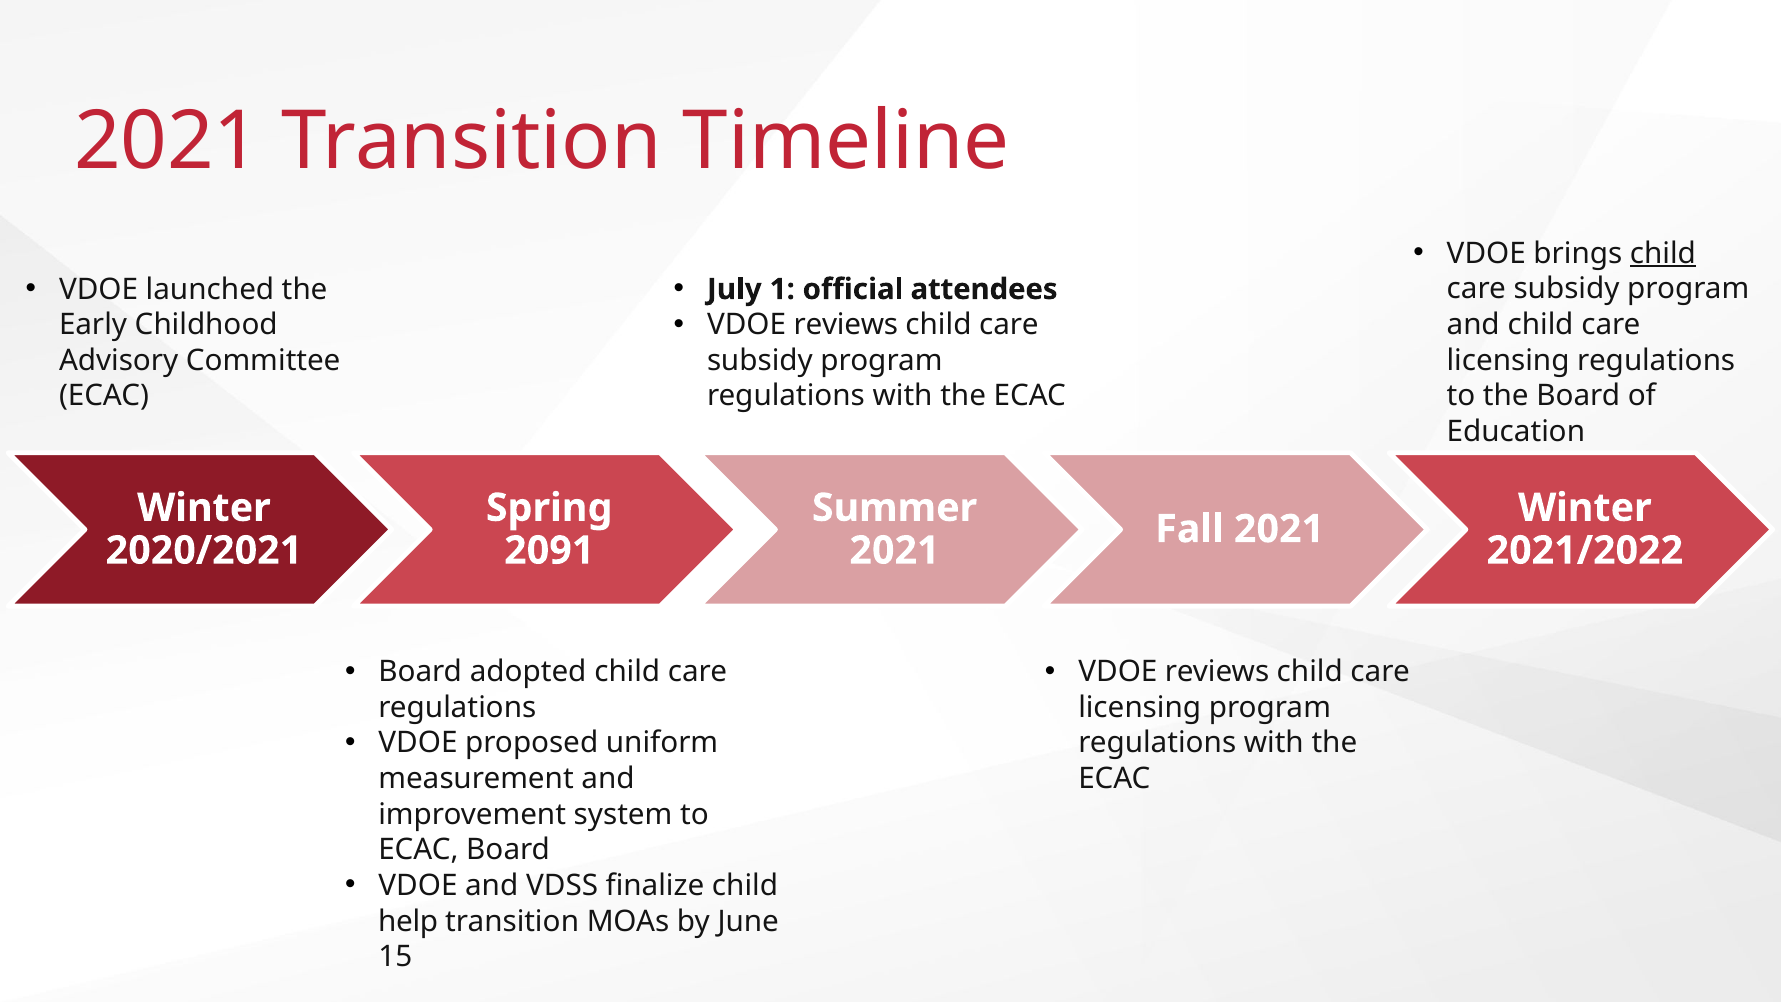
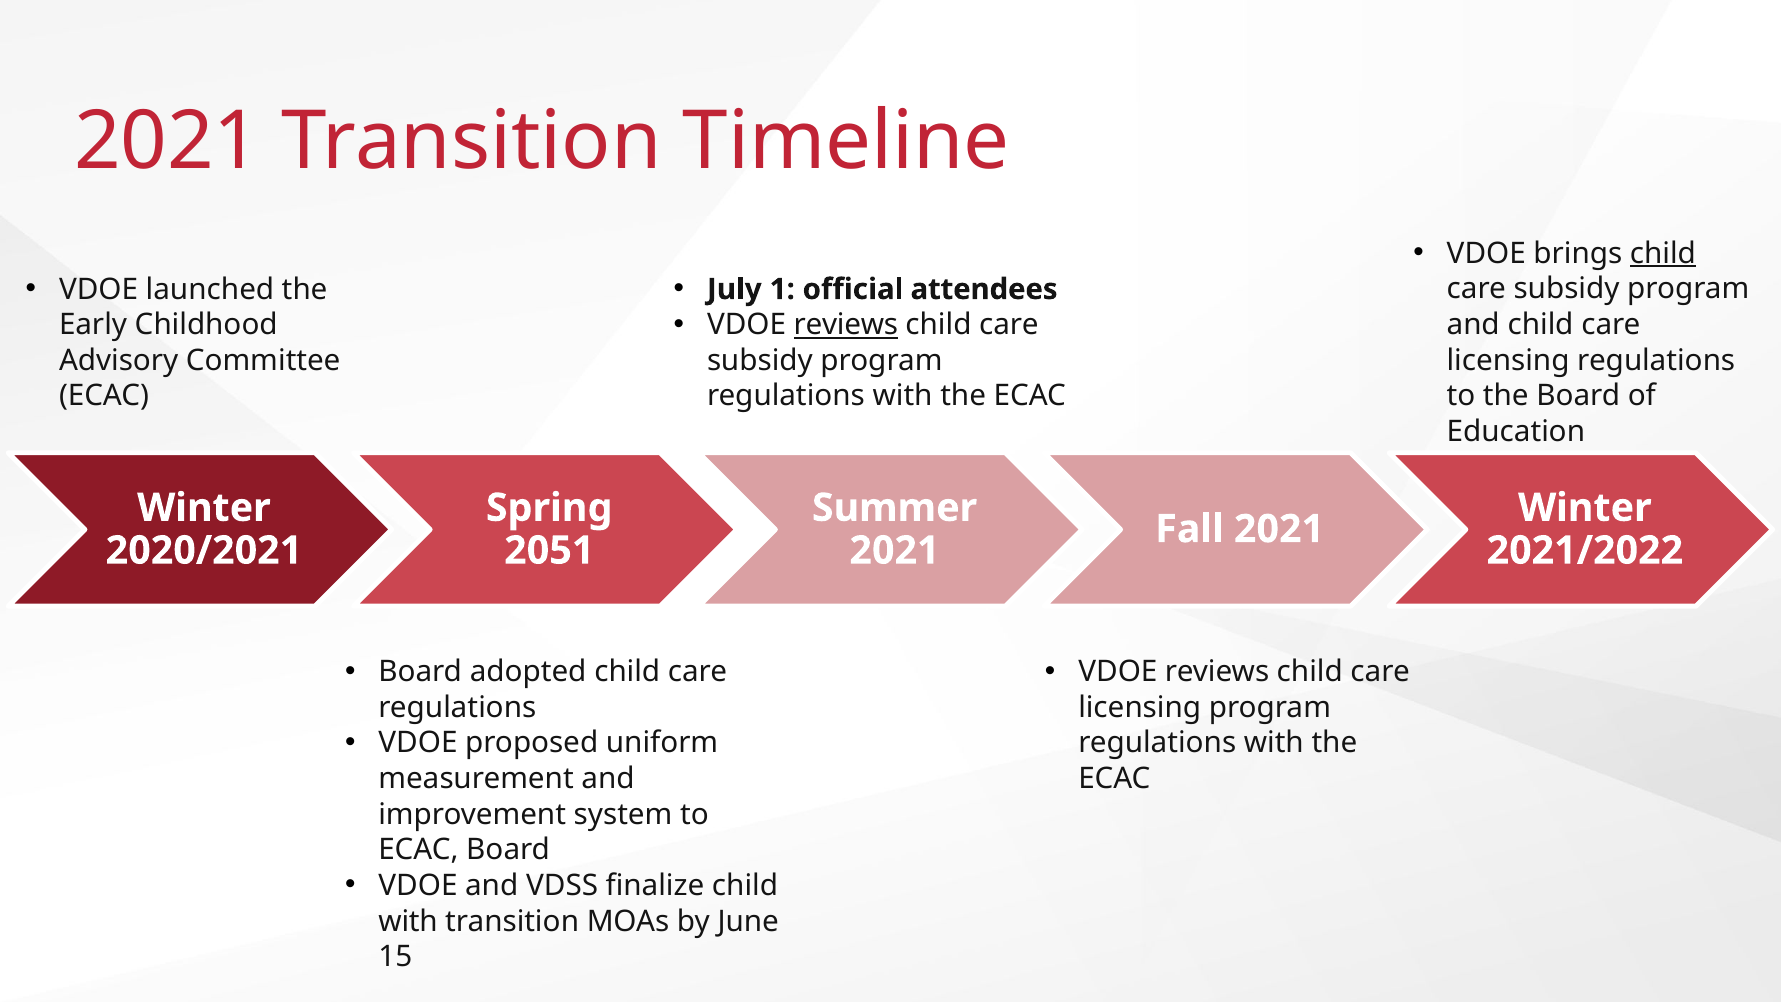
reviews underline: none -> present (846, 325)
2091: 2091 -> 2051 (549, 550)
help: help -> with (408, 921)
